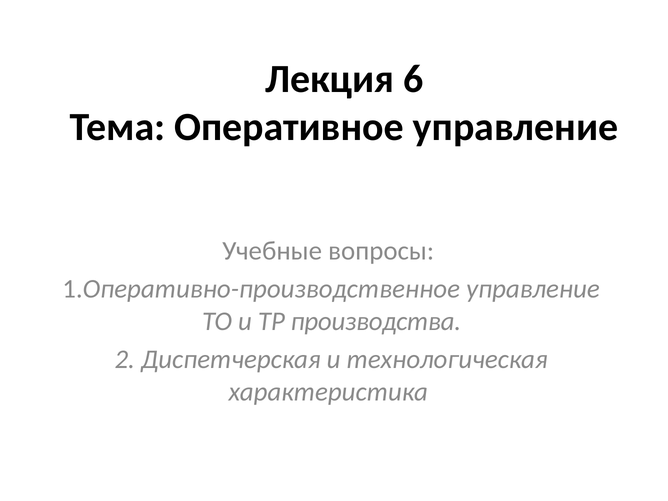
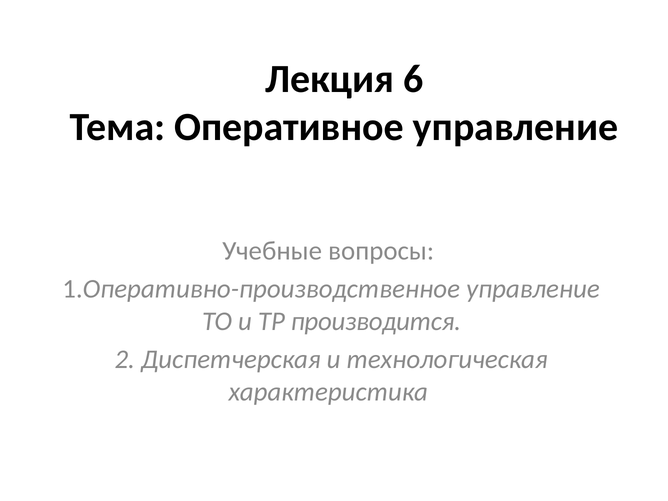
производства: производства -> производится (376, 321)
